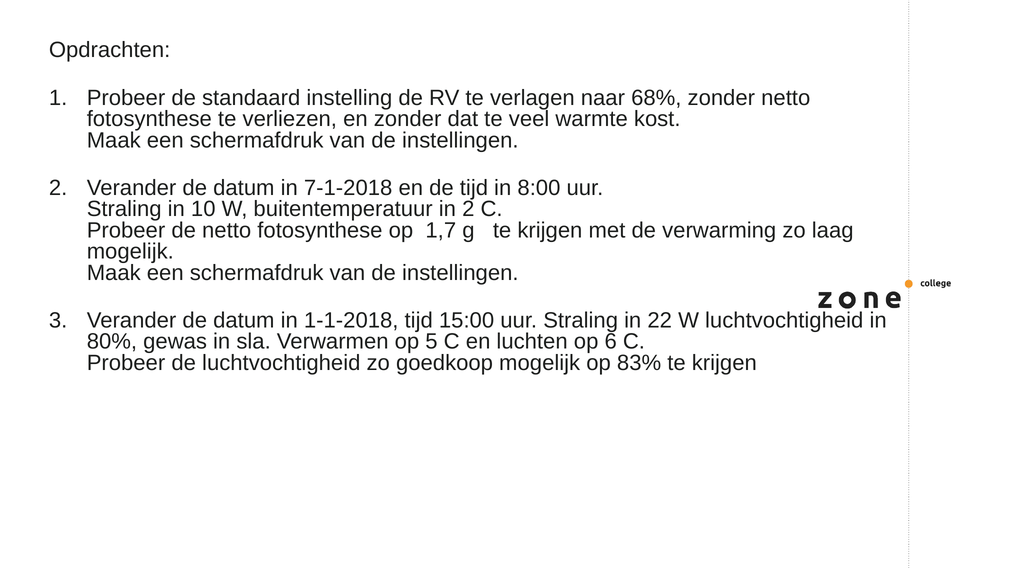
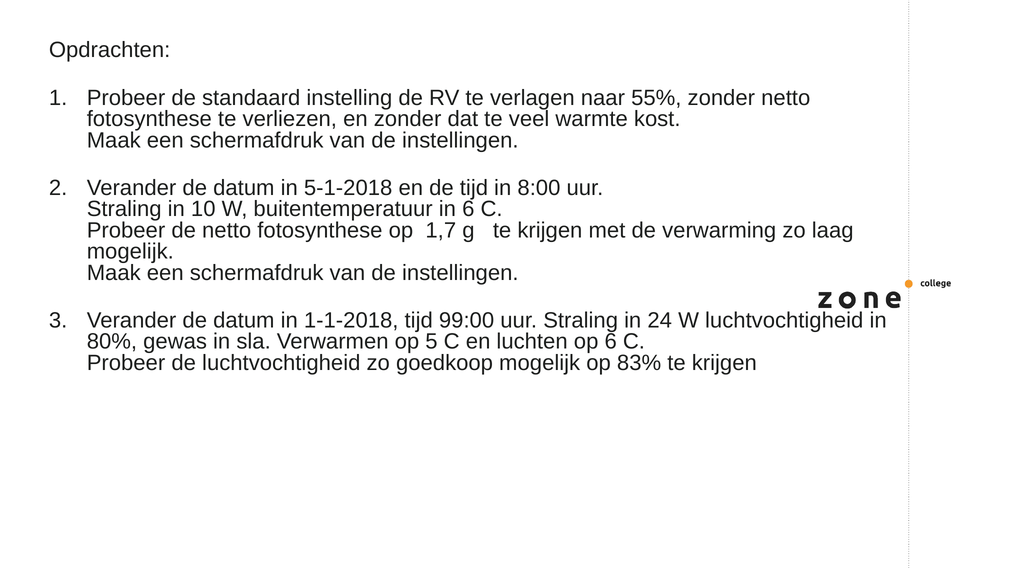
68%: 68% -> 55% (656, 98)
7-1-2018: 7-1-2018 -> 5-1-2018 (348, 188)
in 2: 2 -> 6 (468, 209)
15:00: 15:00 -> 99:00 (467, 321)
22: 22 -> 24 (660, 321)
